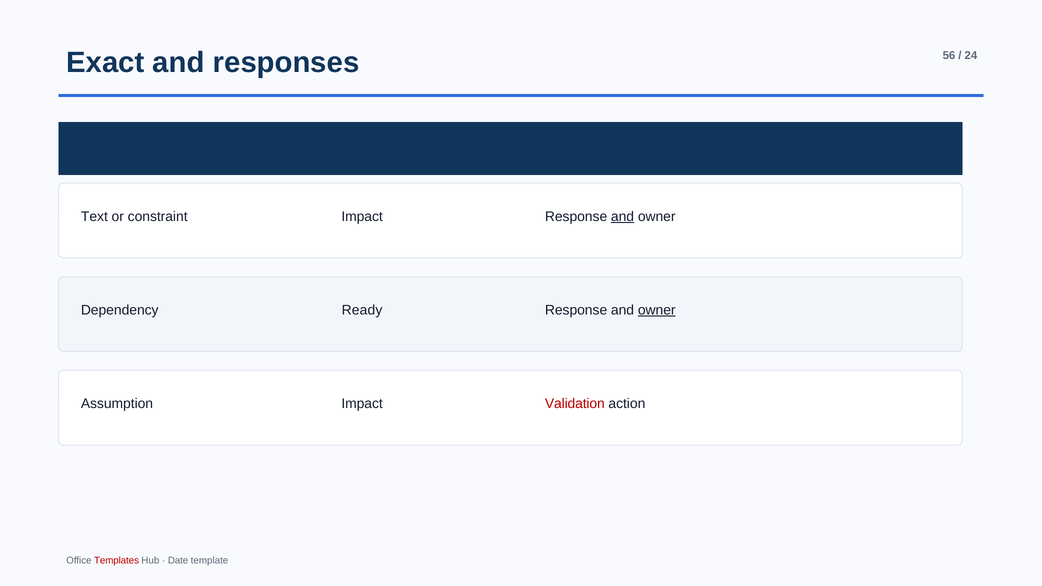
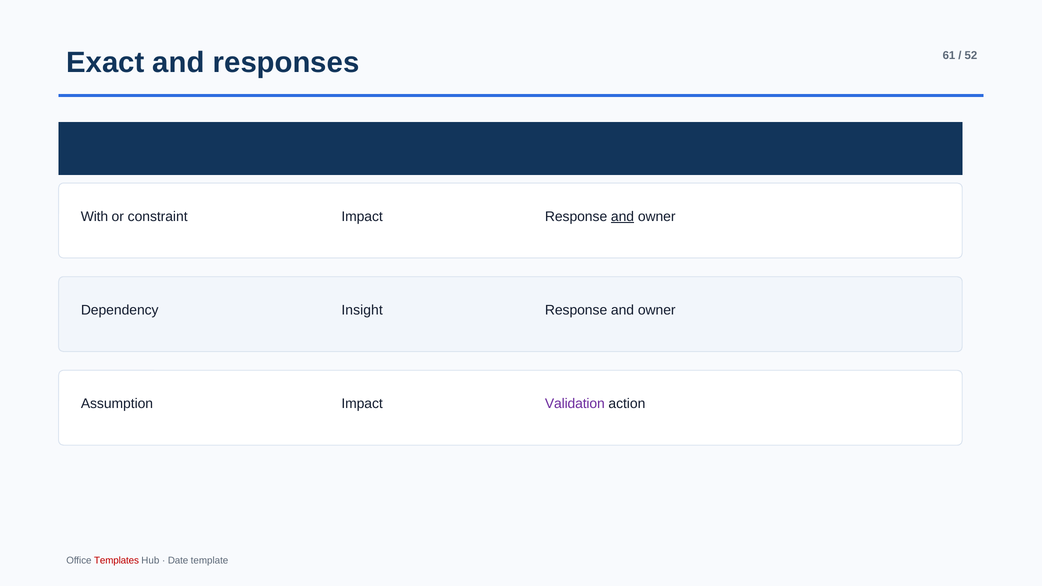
56: 56 -> 61 (949, 55)
24: 24 -> 52 (971, 55)
Text: Text -> With (94, 217)
Ready: Ready -> Insight (362, 310)
owner underline: present -> none (657, 310)
Validation colour: red -> purple (575, 404)
